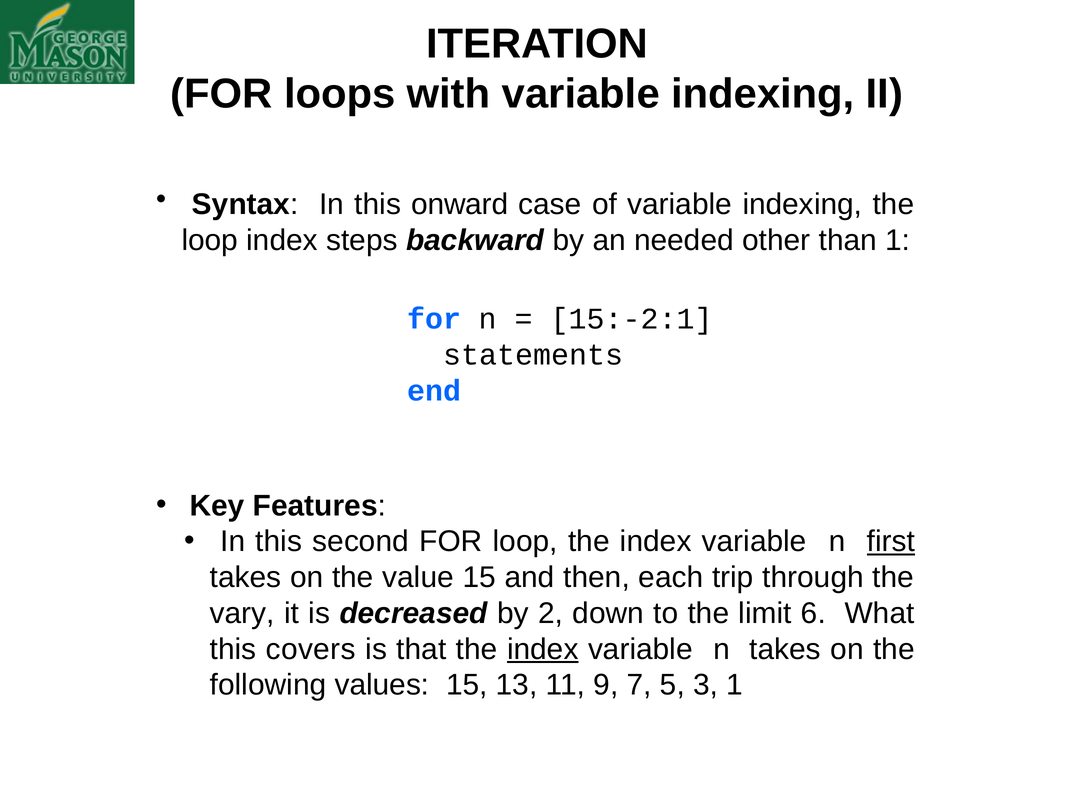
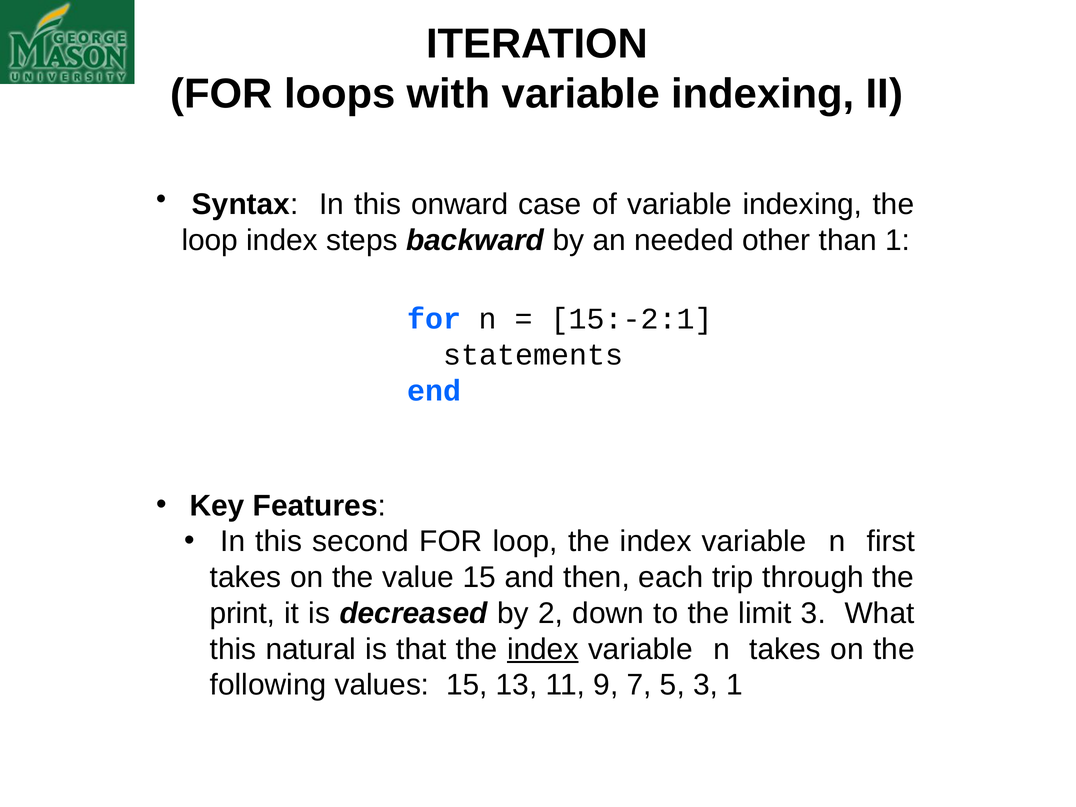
first underline: present -> none (891, 542)
vary: vary -> print (242, 613)
limit 6: 6 -> 3 (813, 613)
covers: covers -> natural (311, 649)
